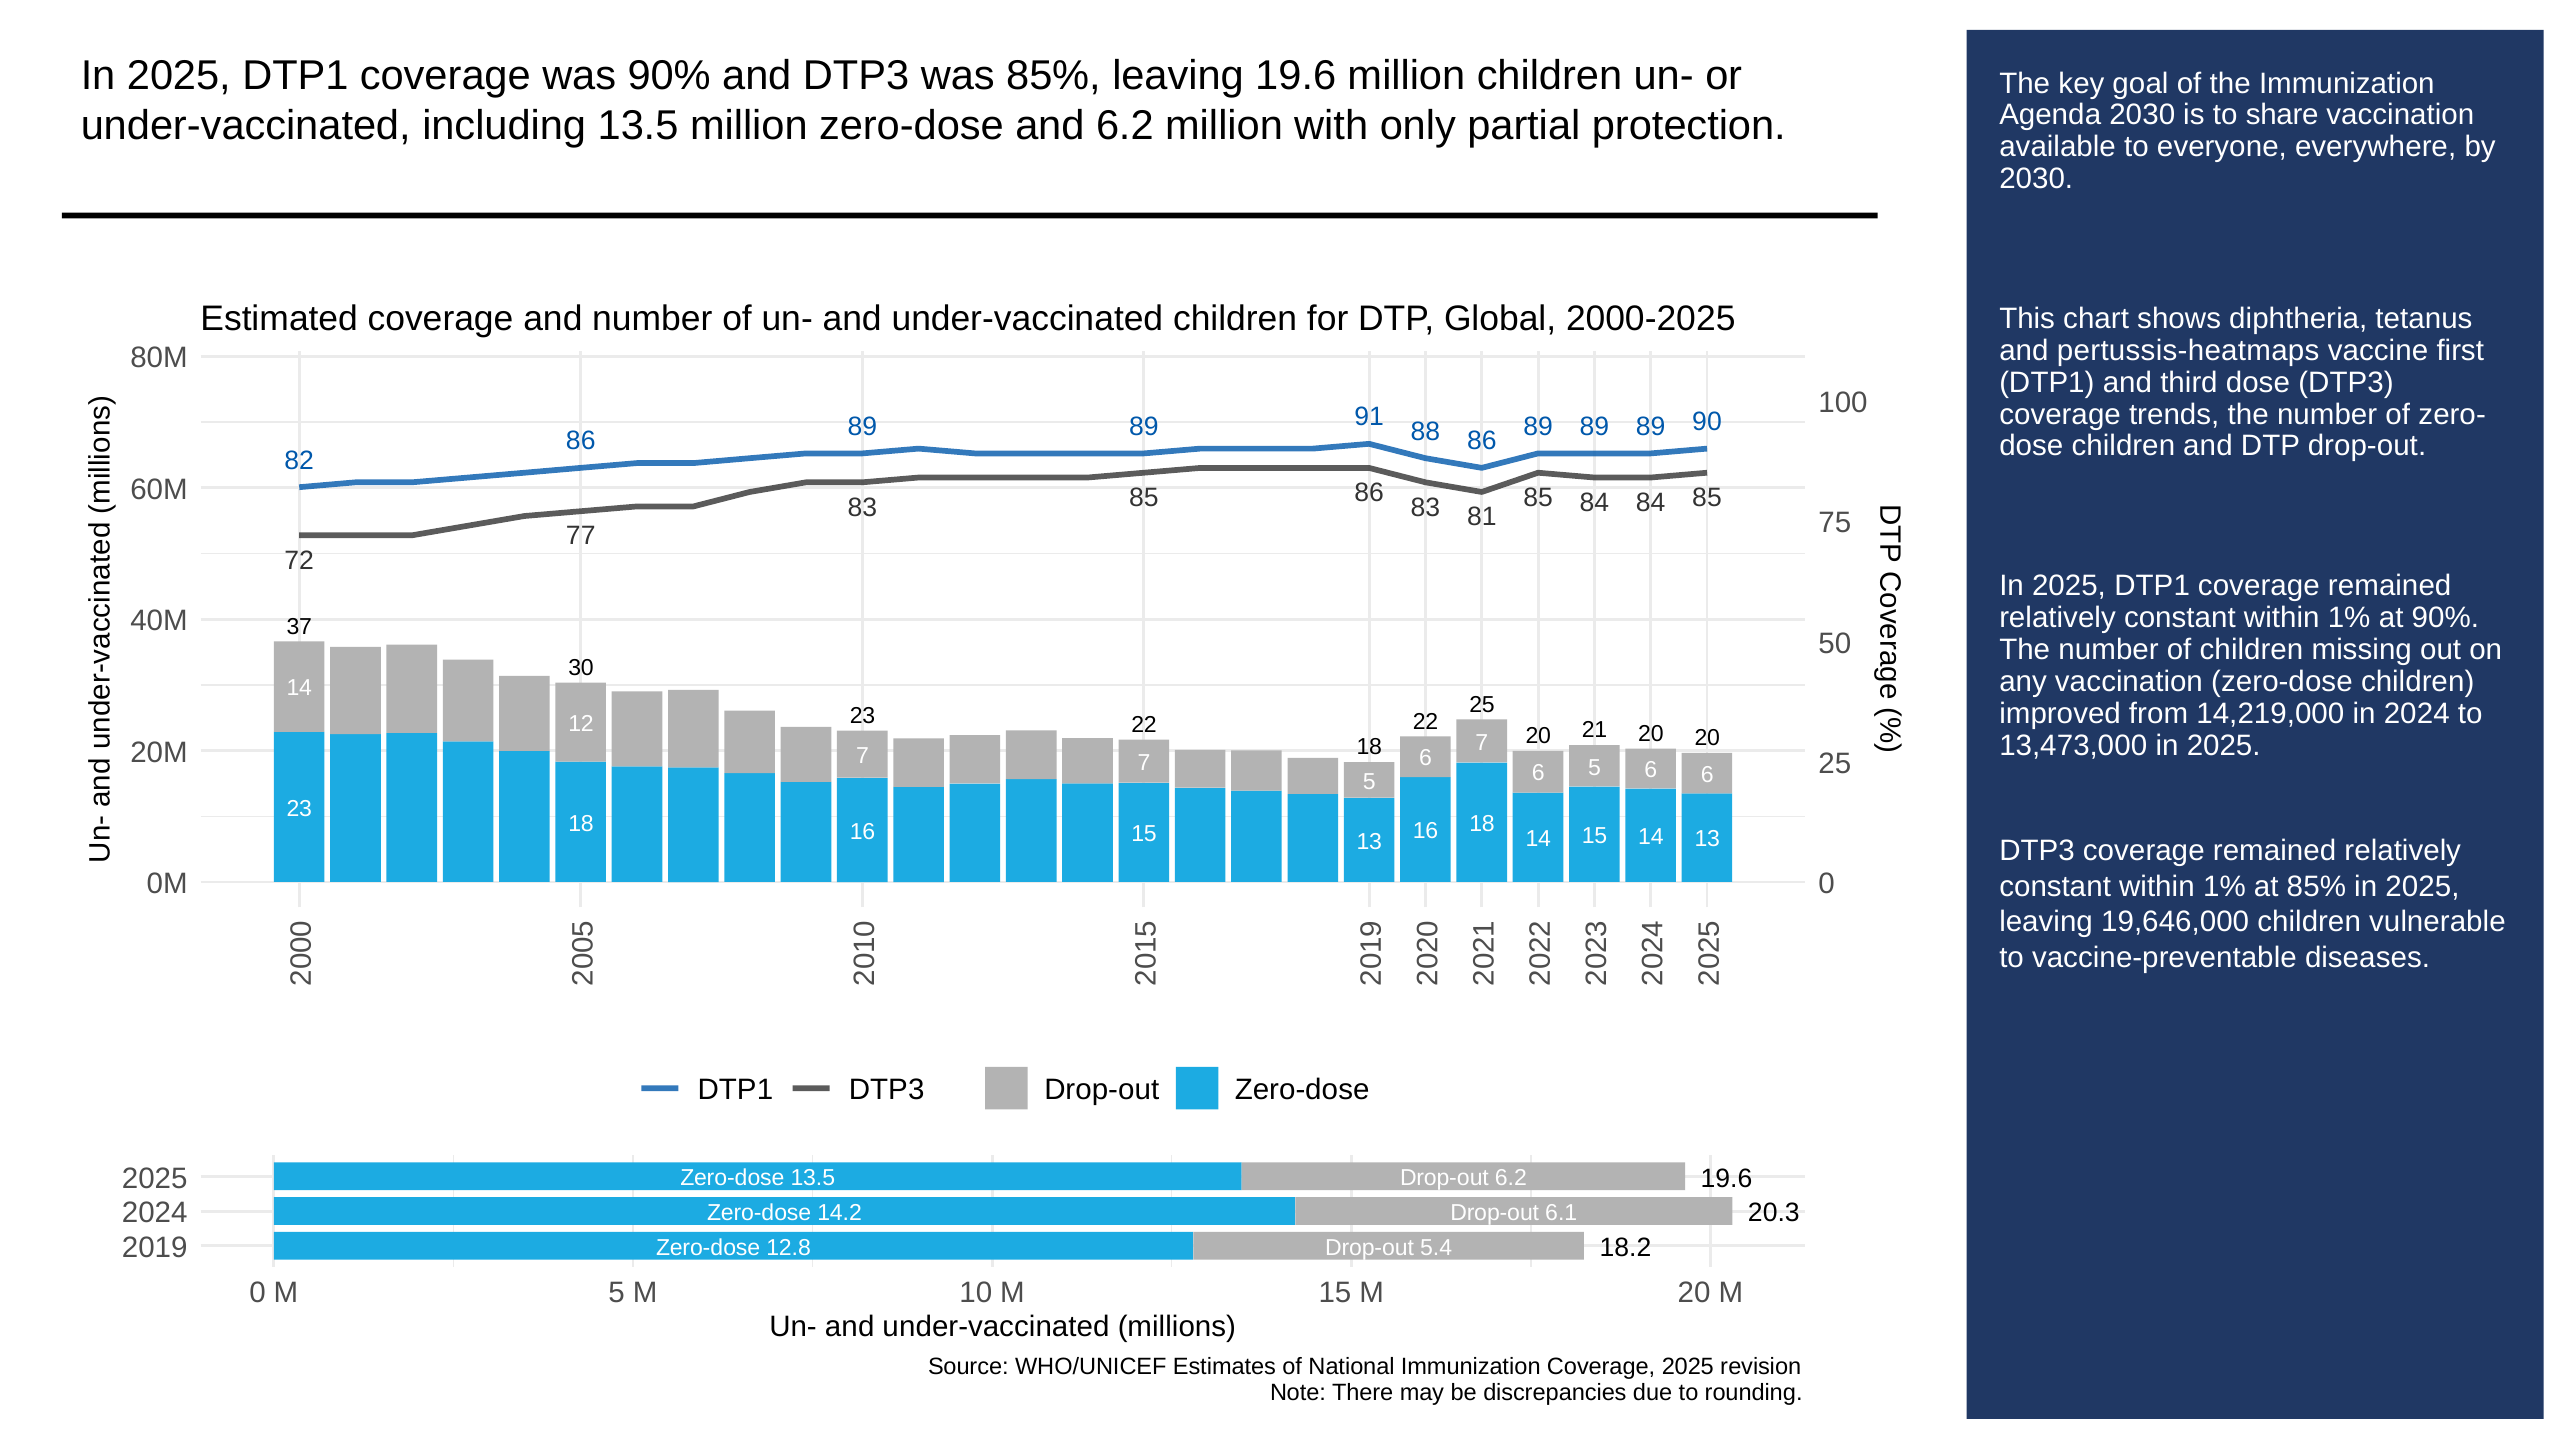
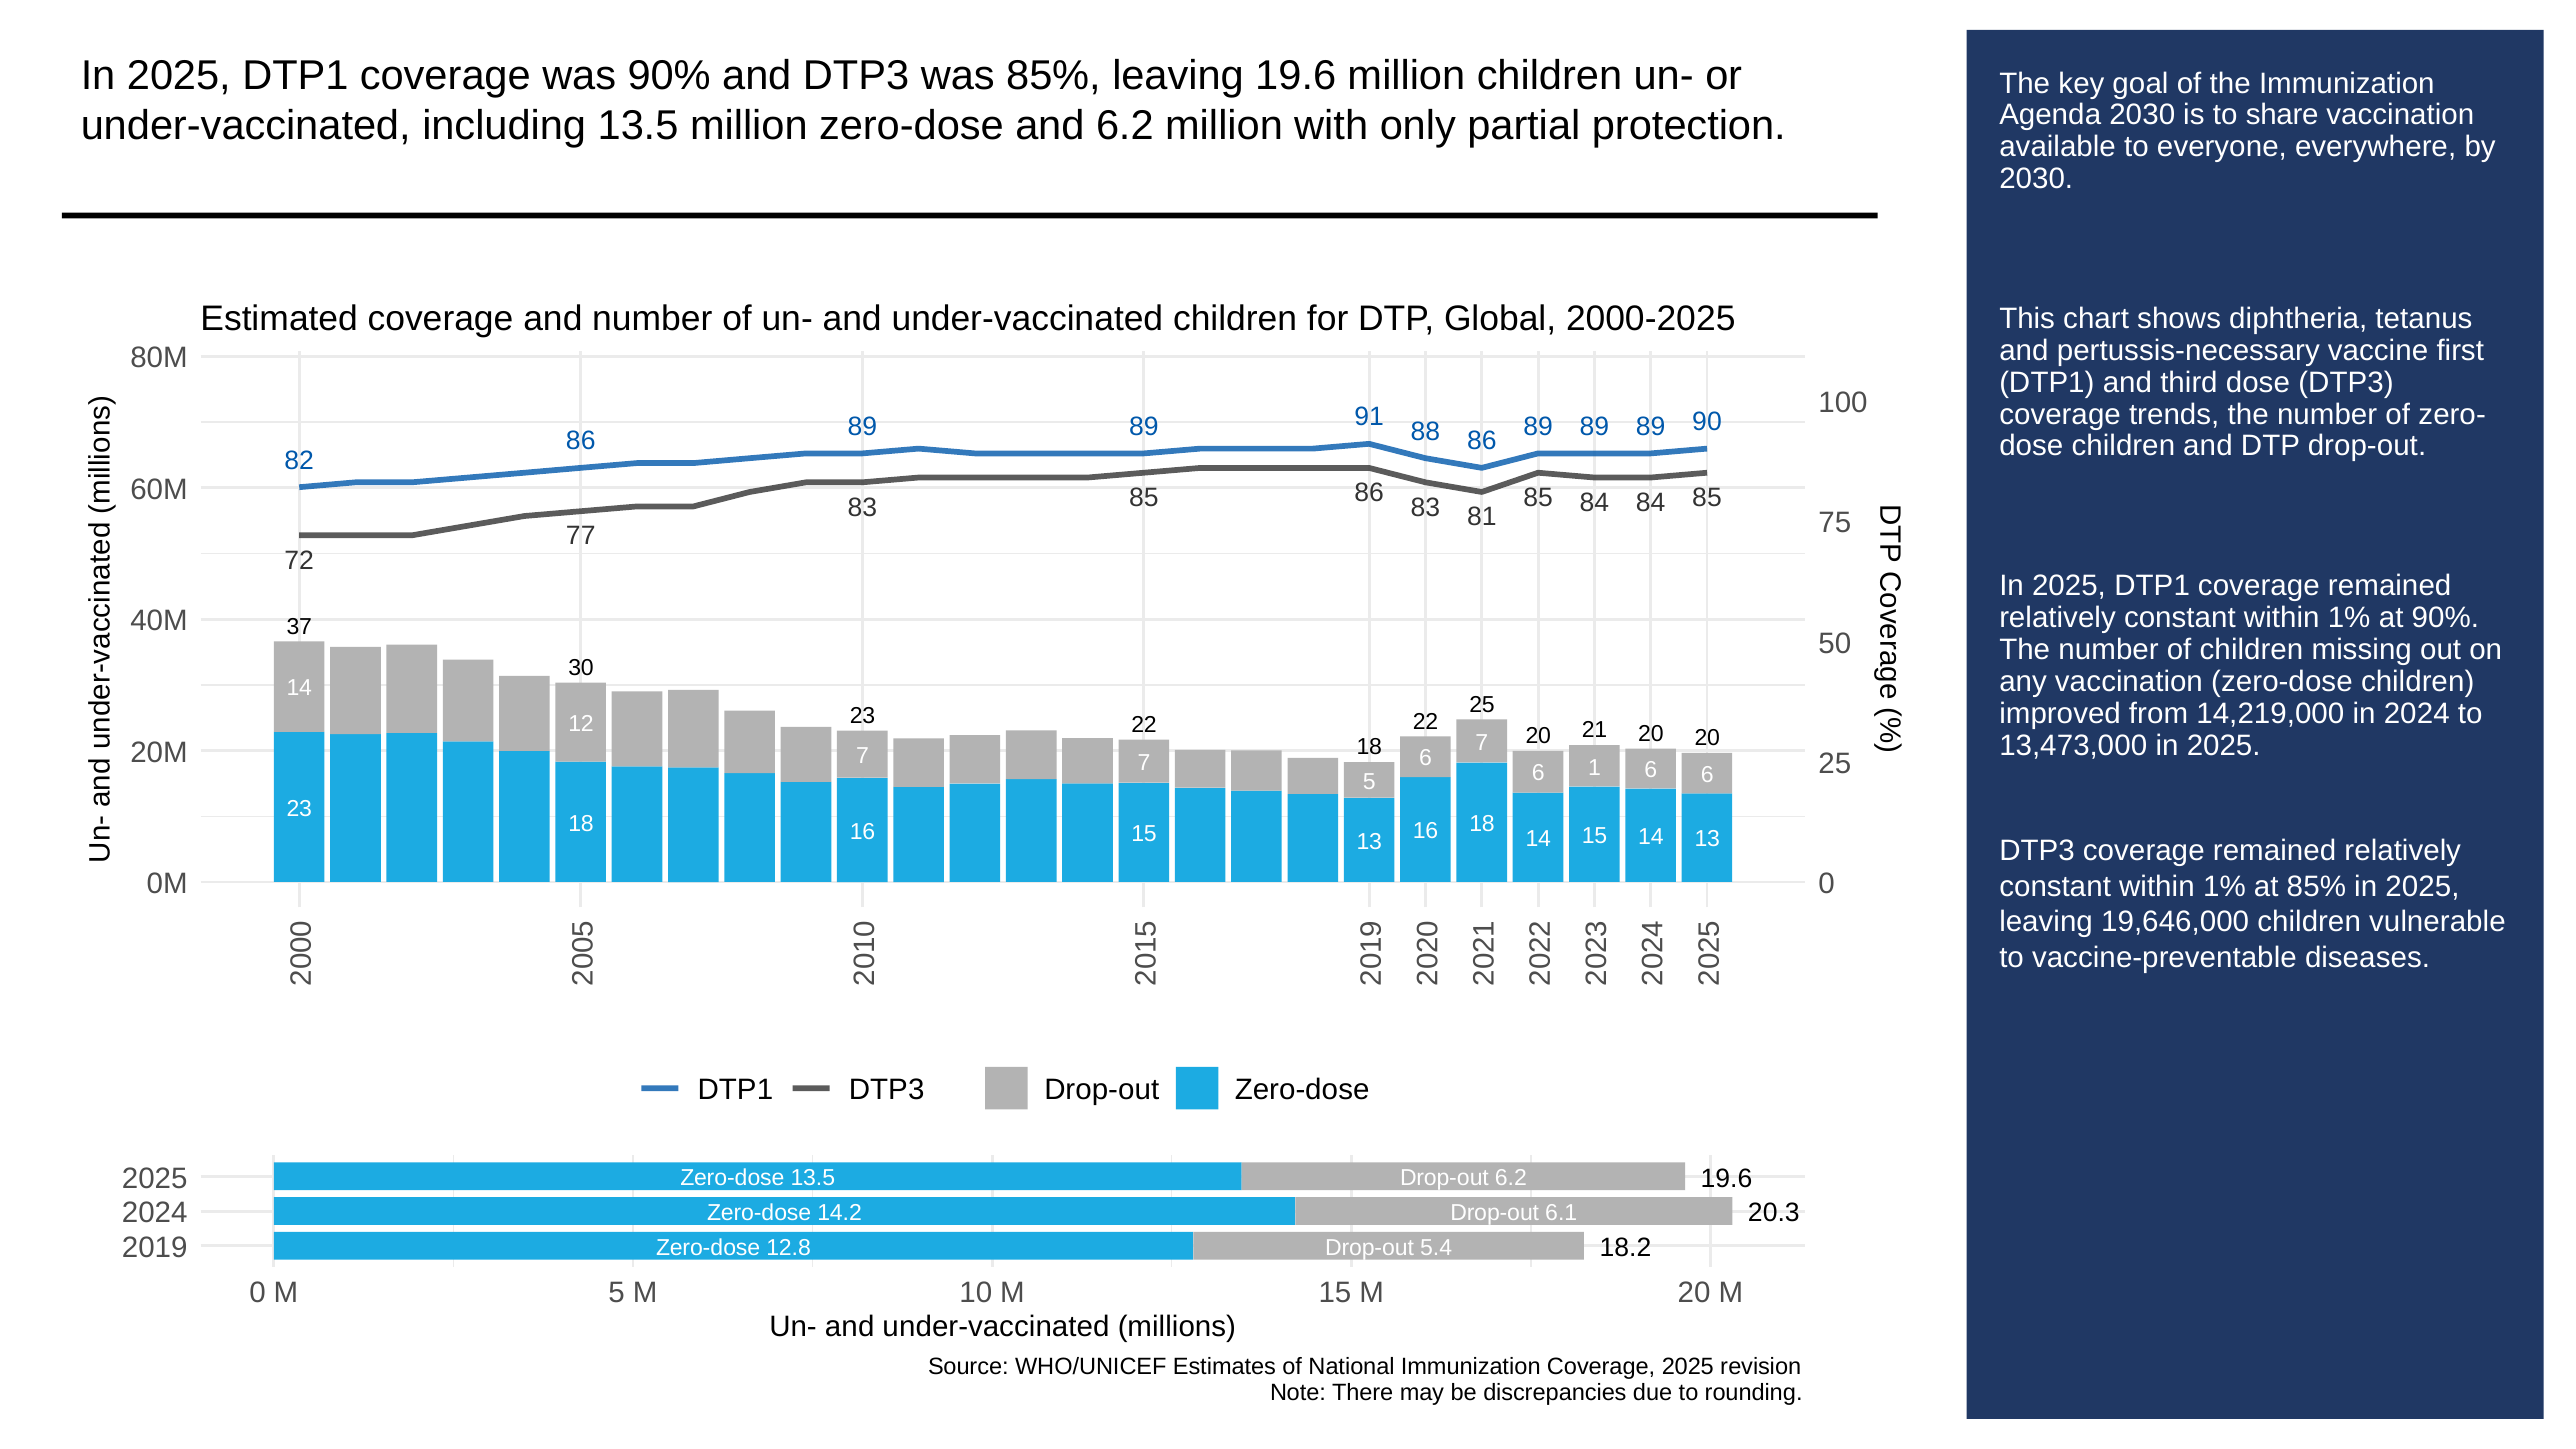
pertussis-heatmaps: pertussis-heatmaps -> pertussis-necessary (2188, 351)
6 5: 5 -> 1 (1595, 767)
